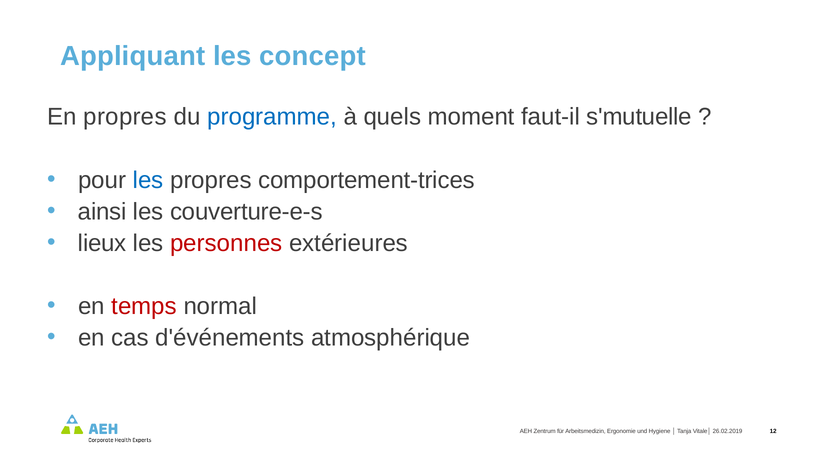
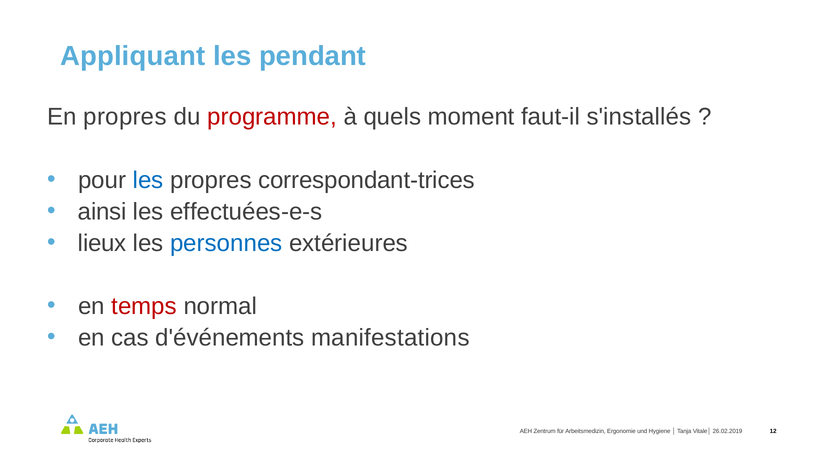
concept: concept -> pendant (313, 56)
programme colour: blue -> red (272, 117)
s'mutuelle: s'mutuelle -> s'installés (639, 117)
comportement-trices: comportement-trices -> correspondant-trices (367, 180)
couverture-e-s: couverture-e-s -> effectuées-e-s (246, 211)
personnes colour: red -> blue (226, 243)
atmosphérique: atmosphérique -> manifestations (390, 337)
